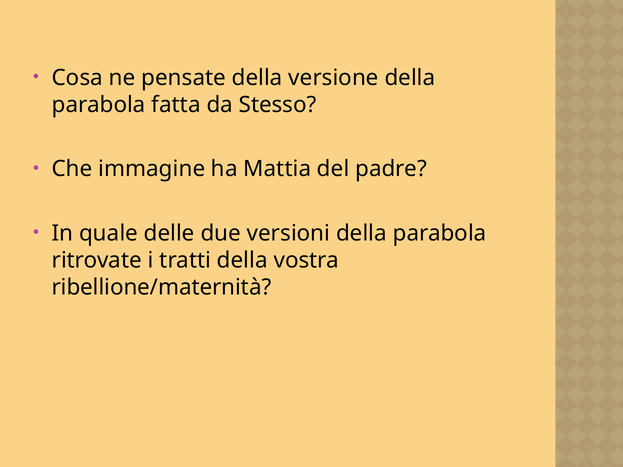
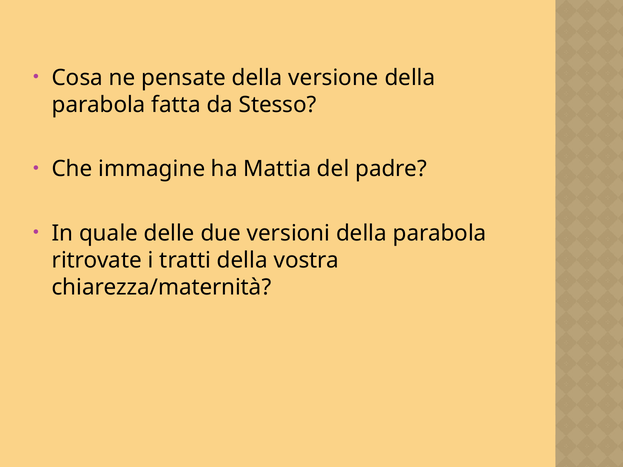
ribellione/maternità: ribellione/maternità -> chiarezza/maternità (162, 287)
